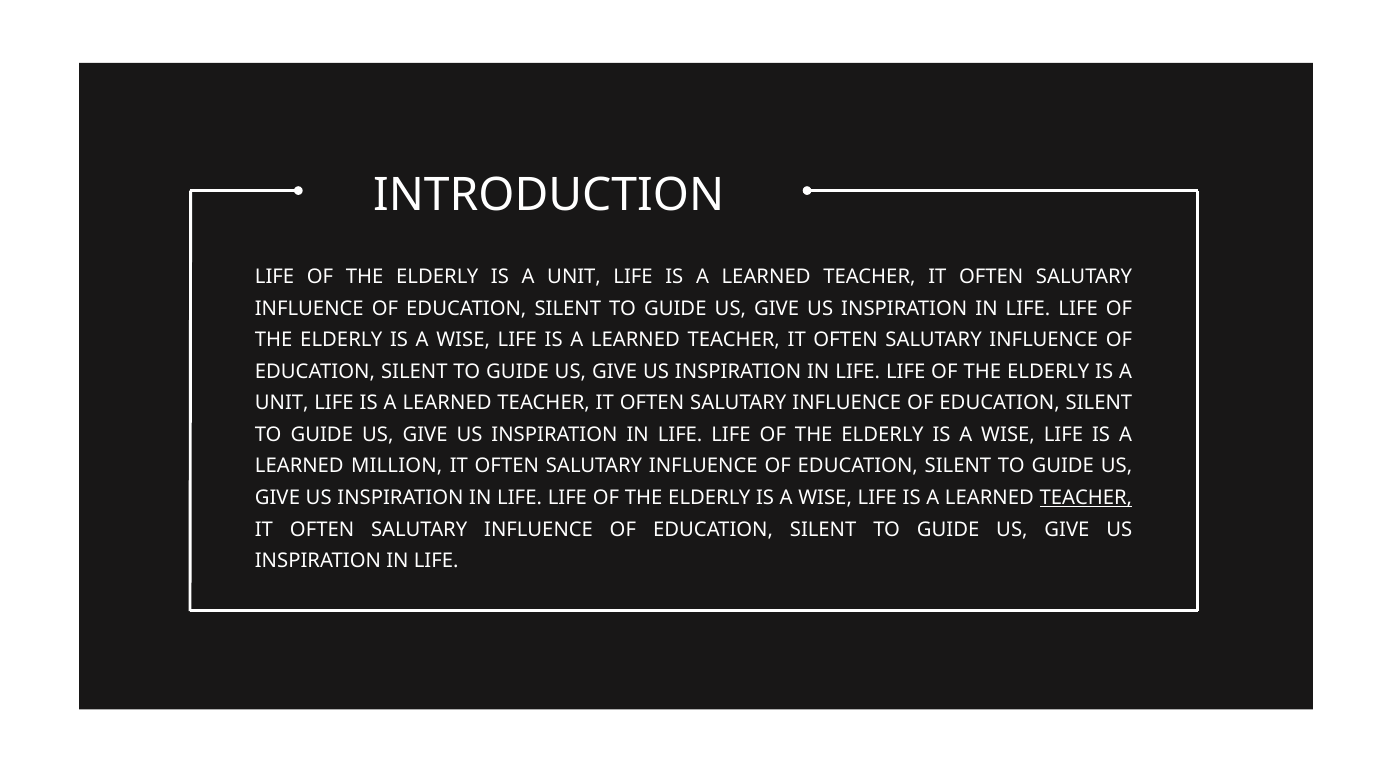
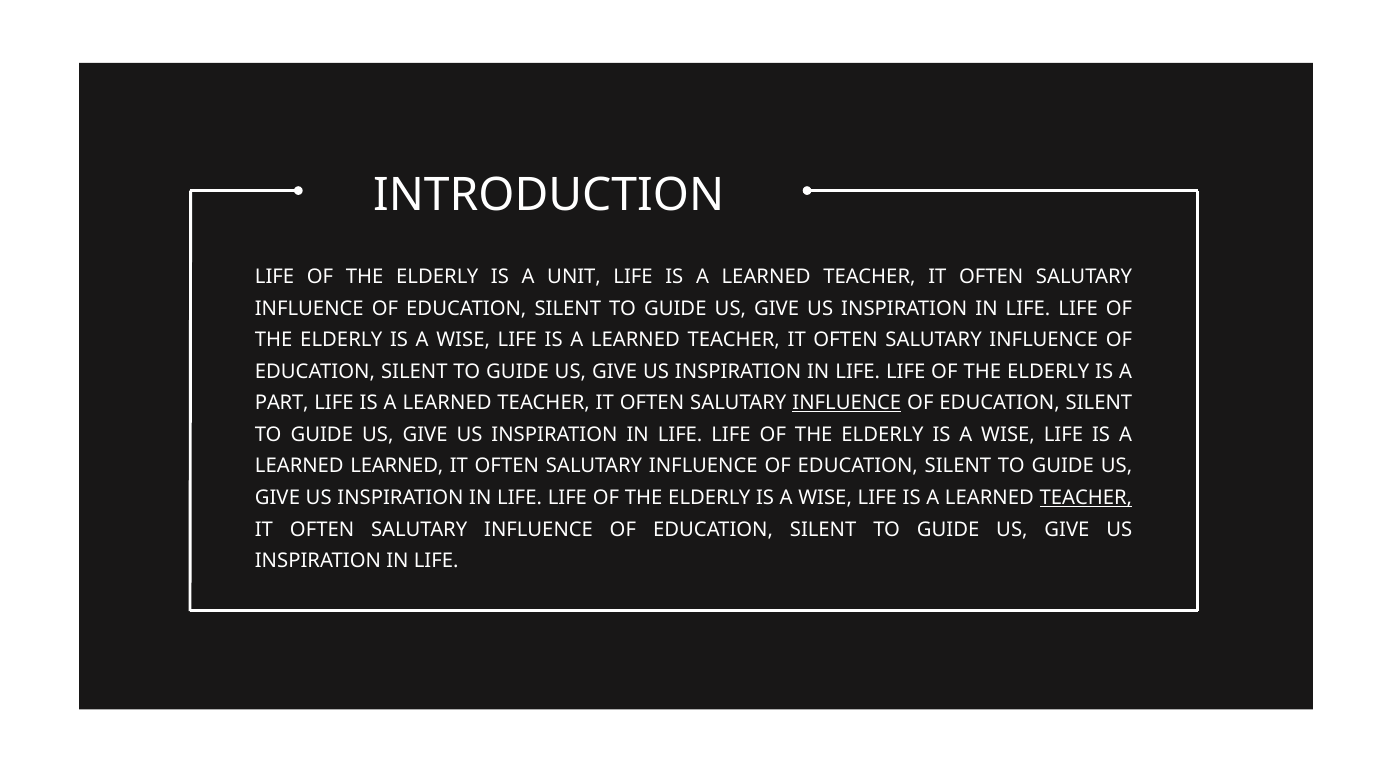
UNIT: UNIT -> PART (282, 403)
INFLUENCE underline: none -> present (847, 403)
LEARNED MILLION: MILLION -> LEARNED (397, 466)
